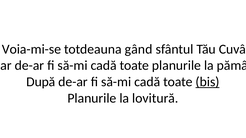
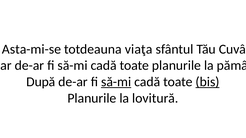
Voia-mi-se: Voia-mi-se -> Asta-mi-se (31, 49)
gând: gând -> viaţa (139, 49)
să-mi underline: none -> present (116, 82)
